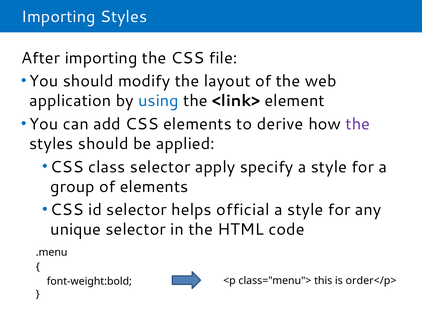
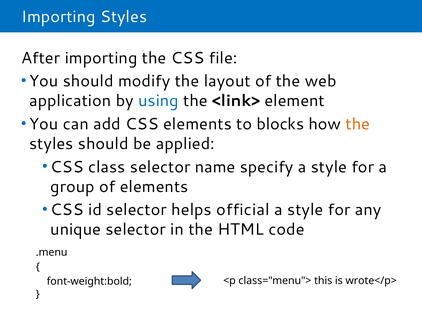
derive: derive -> blocks (280, 124)
the colour: purple -> orange (358, 124)
apply: apply -> name (215, 167)
order</p>: order</p> -> wrote</p> (371, 281)
